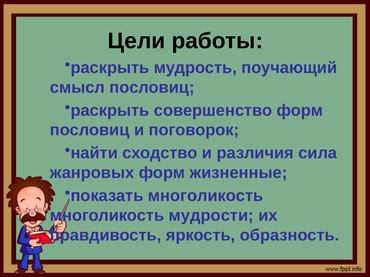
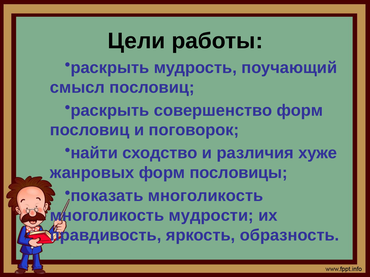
сила: сила -> хуже (318, 153)
жизненные: жизненные -> пословицы (239, 173)
